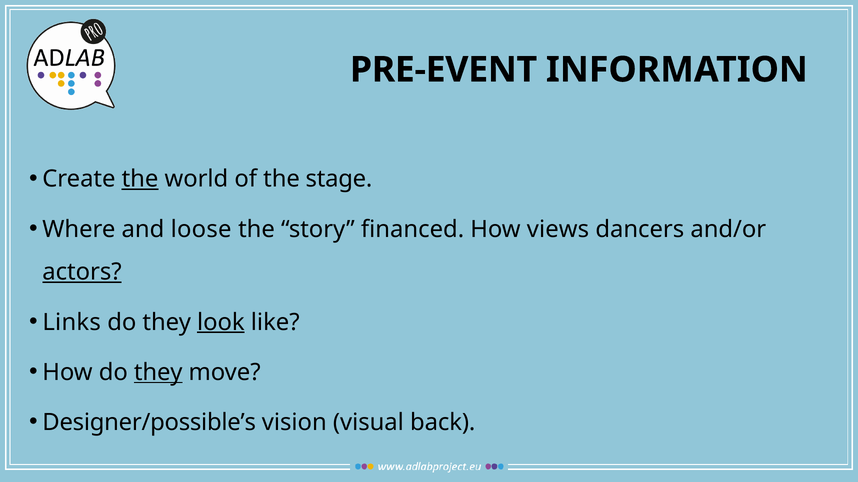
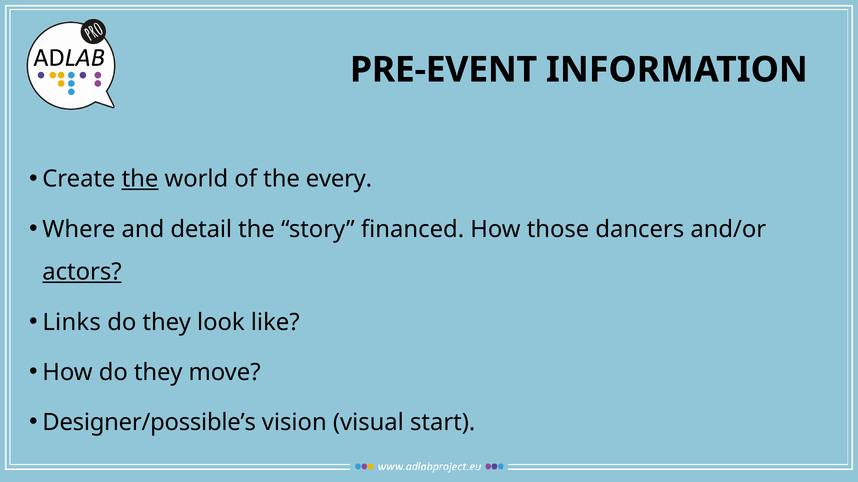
stage: stage -> every (339, 179)
loose: loose -> detail (201, 229)
views: views -> those (558, 229)
look underline: present -> none (221, 323)
they underline: present -> none (158, 373)
back: back -> start (443, 423)
